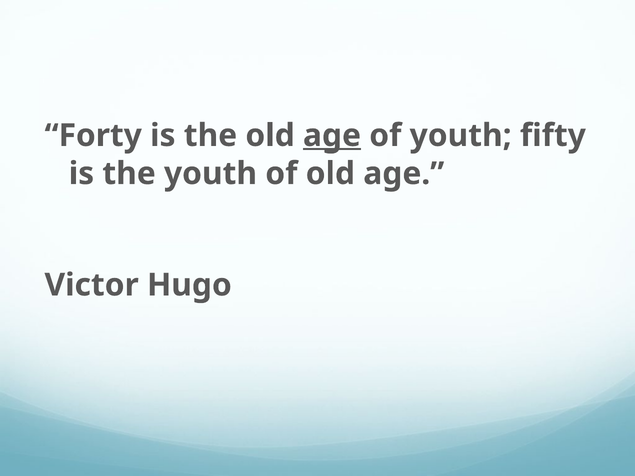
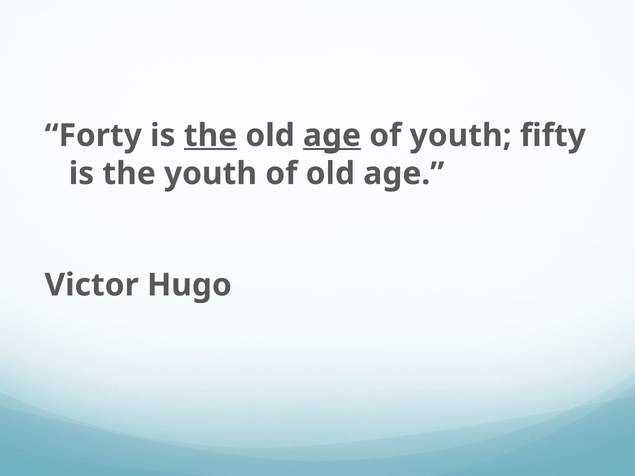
the underline: none -> present (210, 136)
